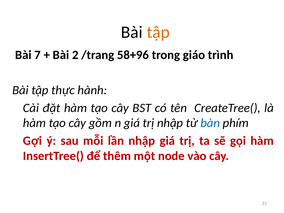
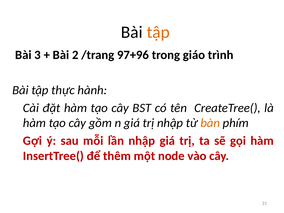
7: 7 -> 3 (38, 55)
58+96: 58+96 -> 97+96 (133, 55)
bàn colour: blue -> orange (210, 123)
